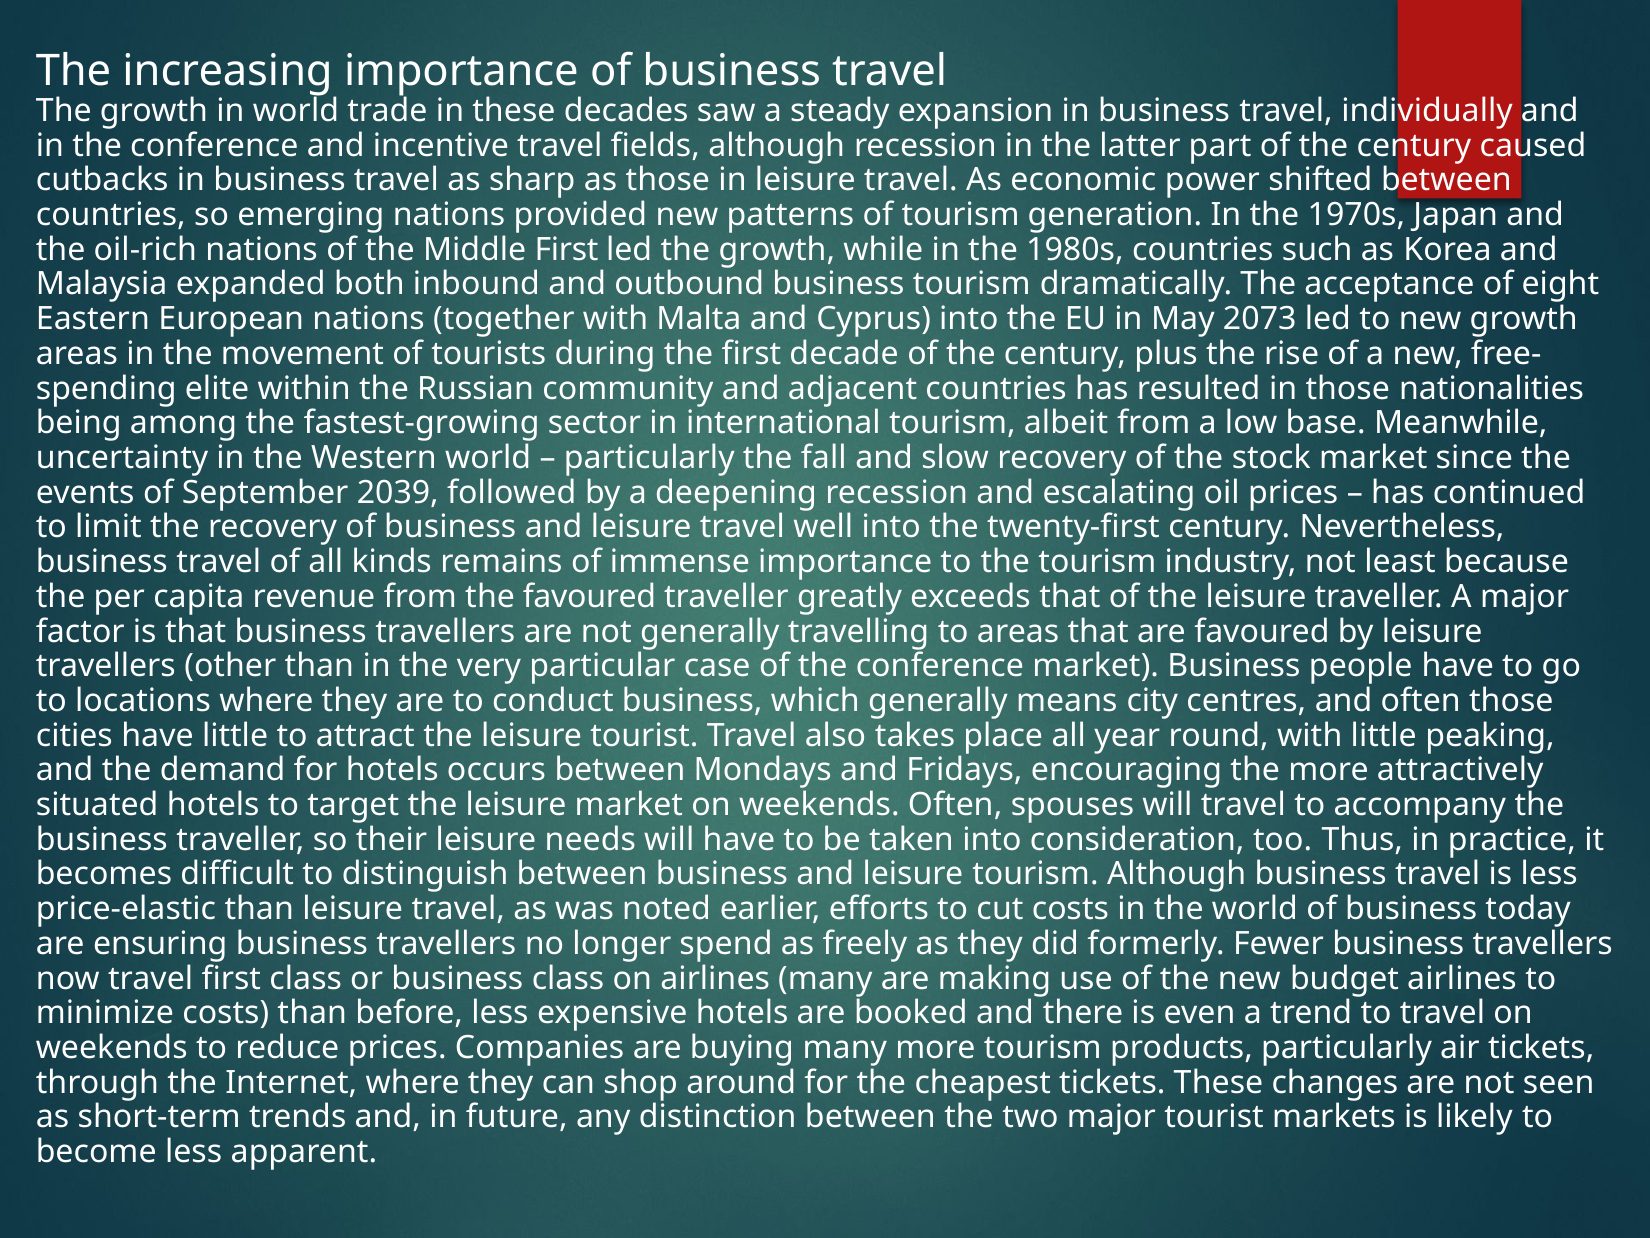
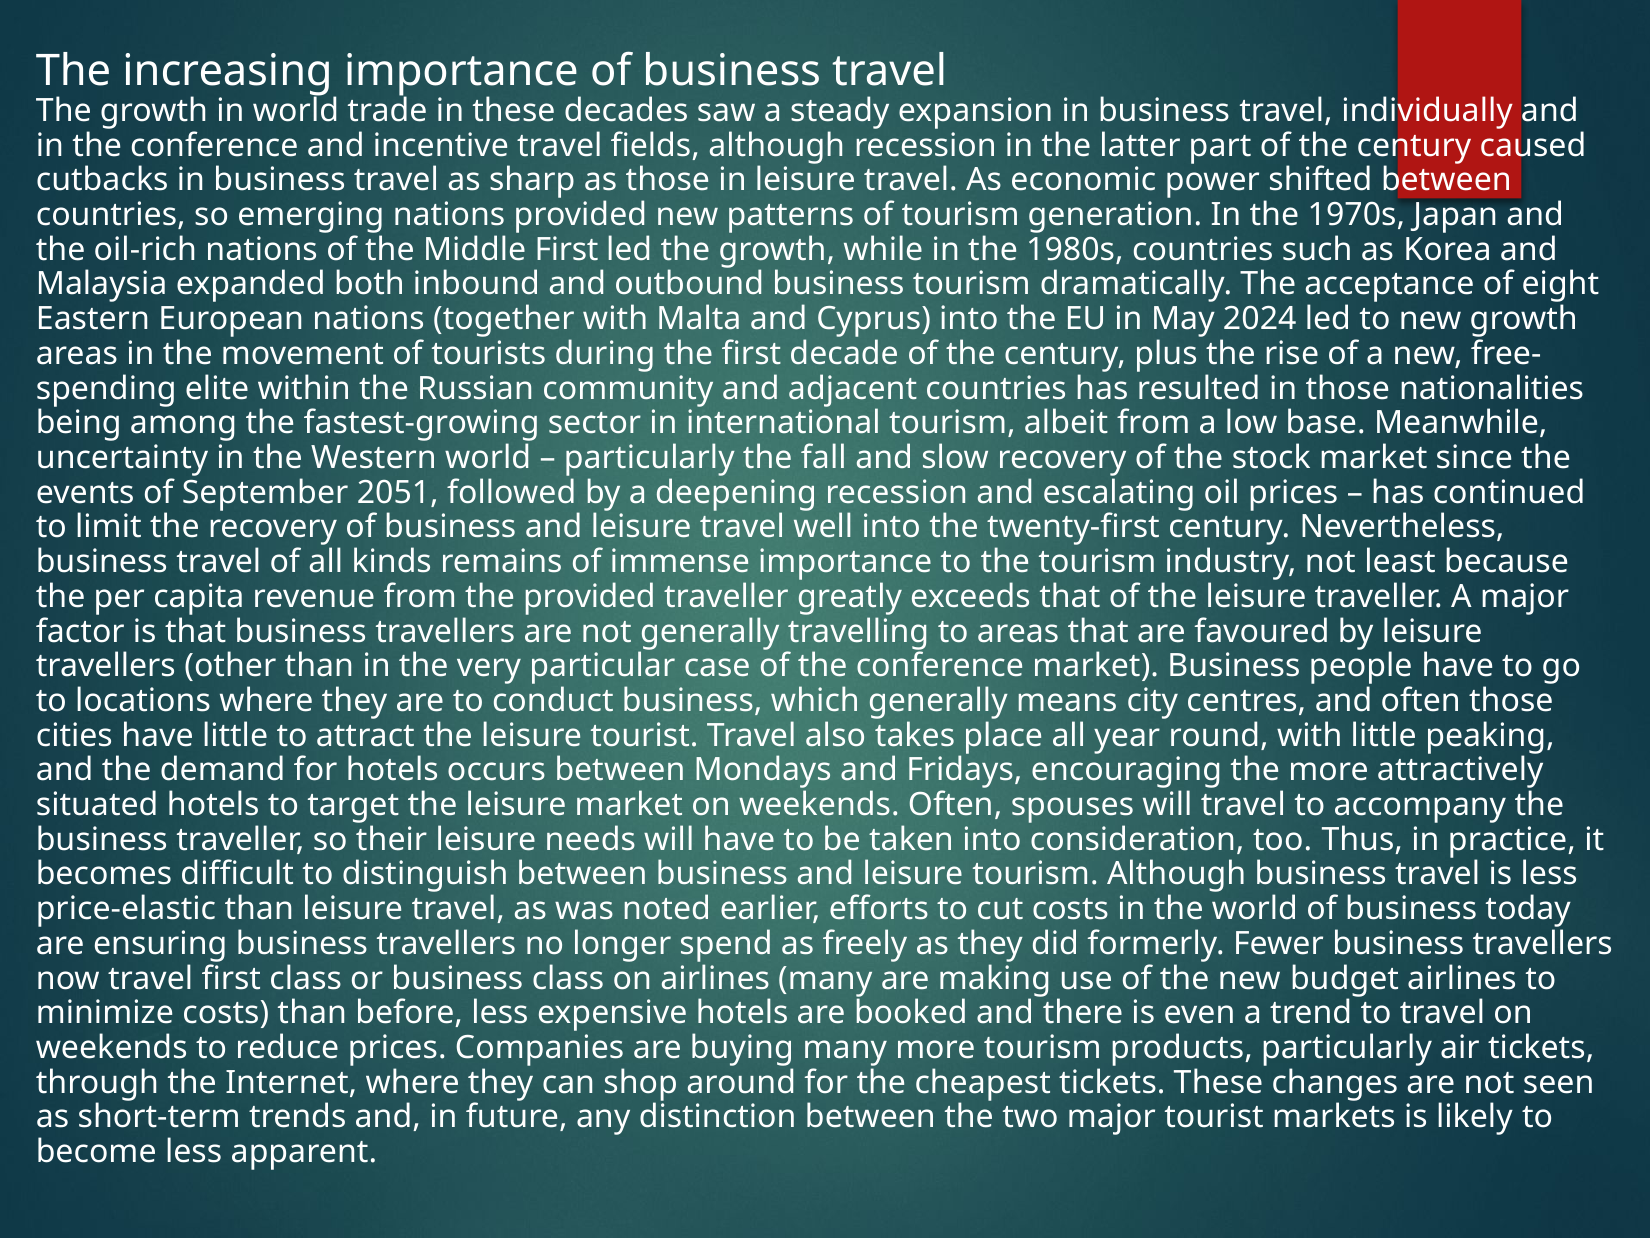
2073: 2073 -> 2024 (1260, 319)
2039: 2039 -> 2051 (398, 492)
the favoured: favoured -> provided (589, 596)
